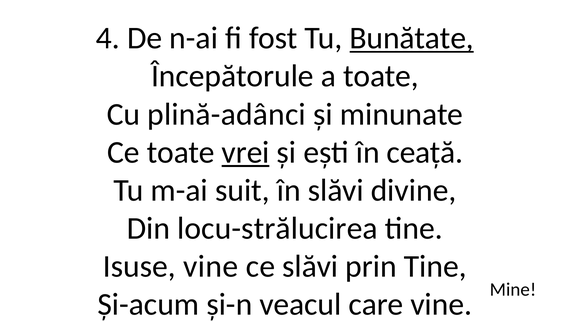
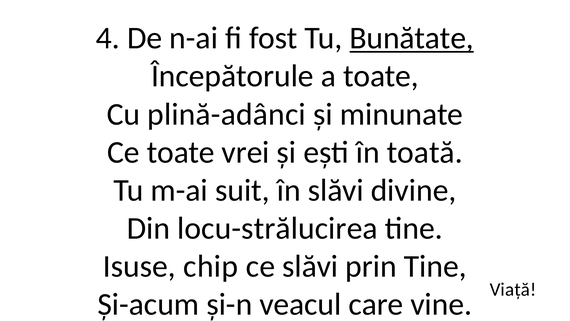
vrei underline: present -> none (246, 152)
ceață: ceață -> toată (425, 152)
Isuse vine: vine -> chip (211, 266)
Mine: Mine -> Viață (513, 289)
